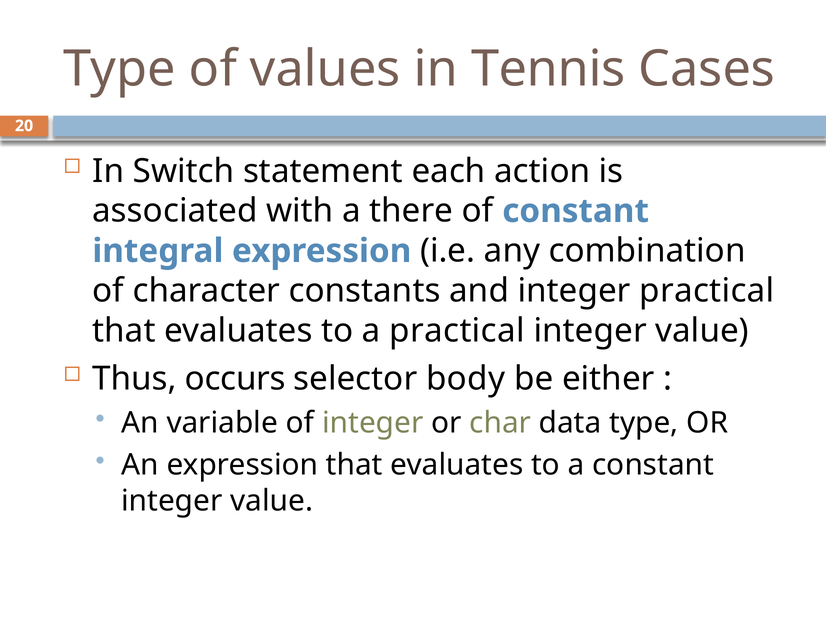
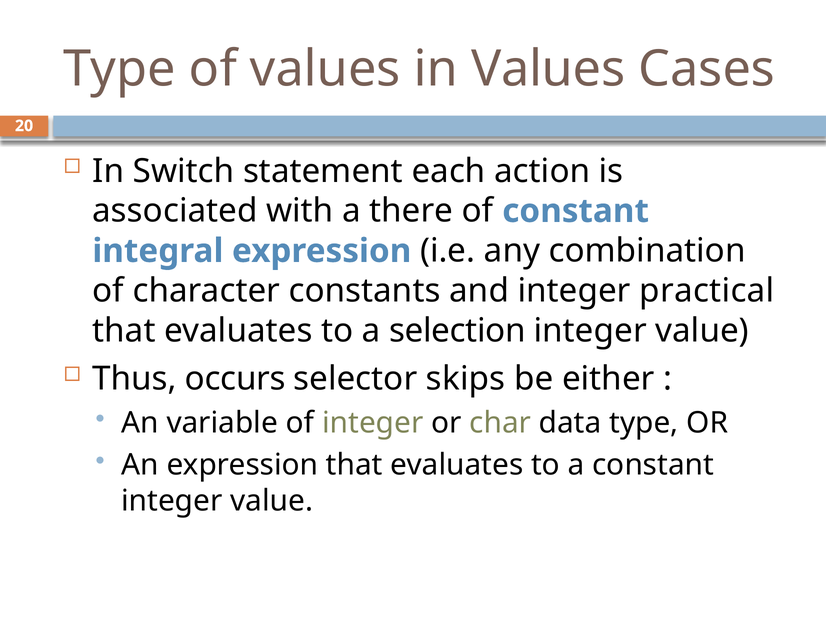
in Tennis: Tennis -> Values (548, 69)
a practical: practical -> selection (457, 331)
body: body -> skips (466, 379)
